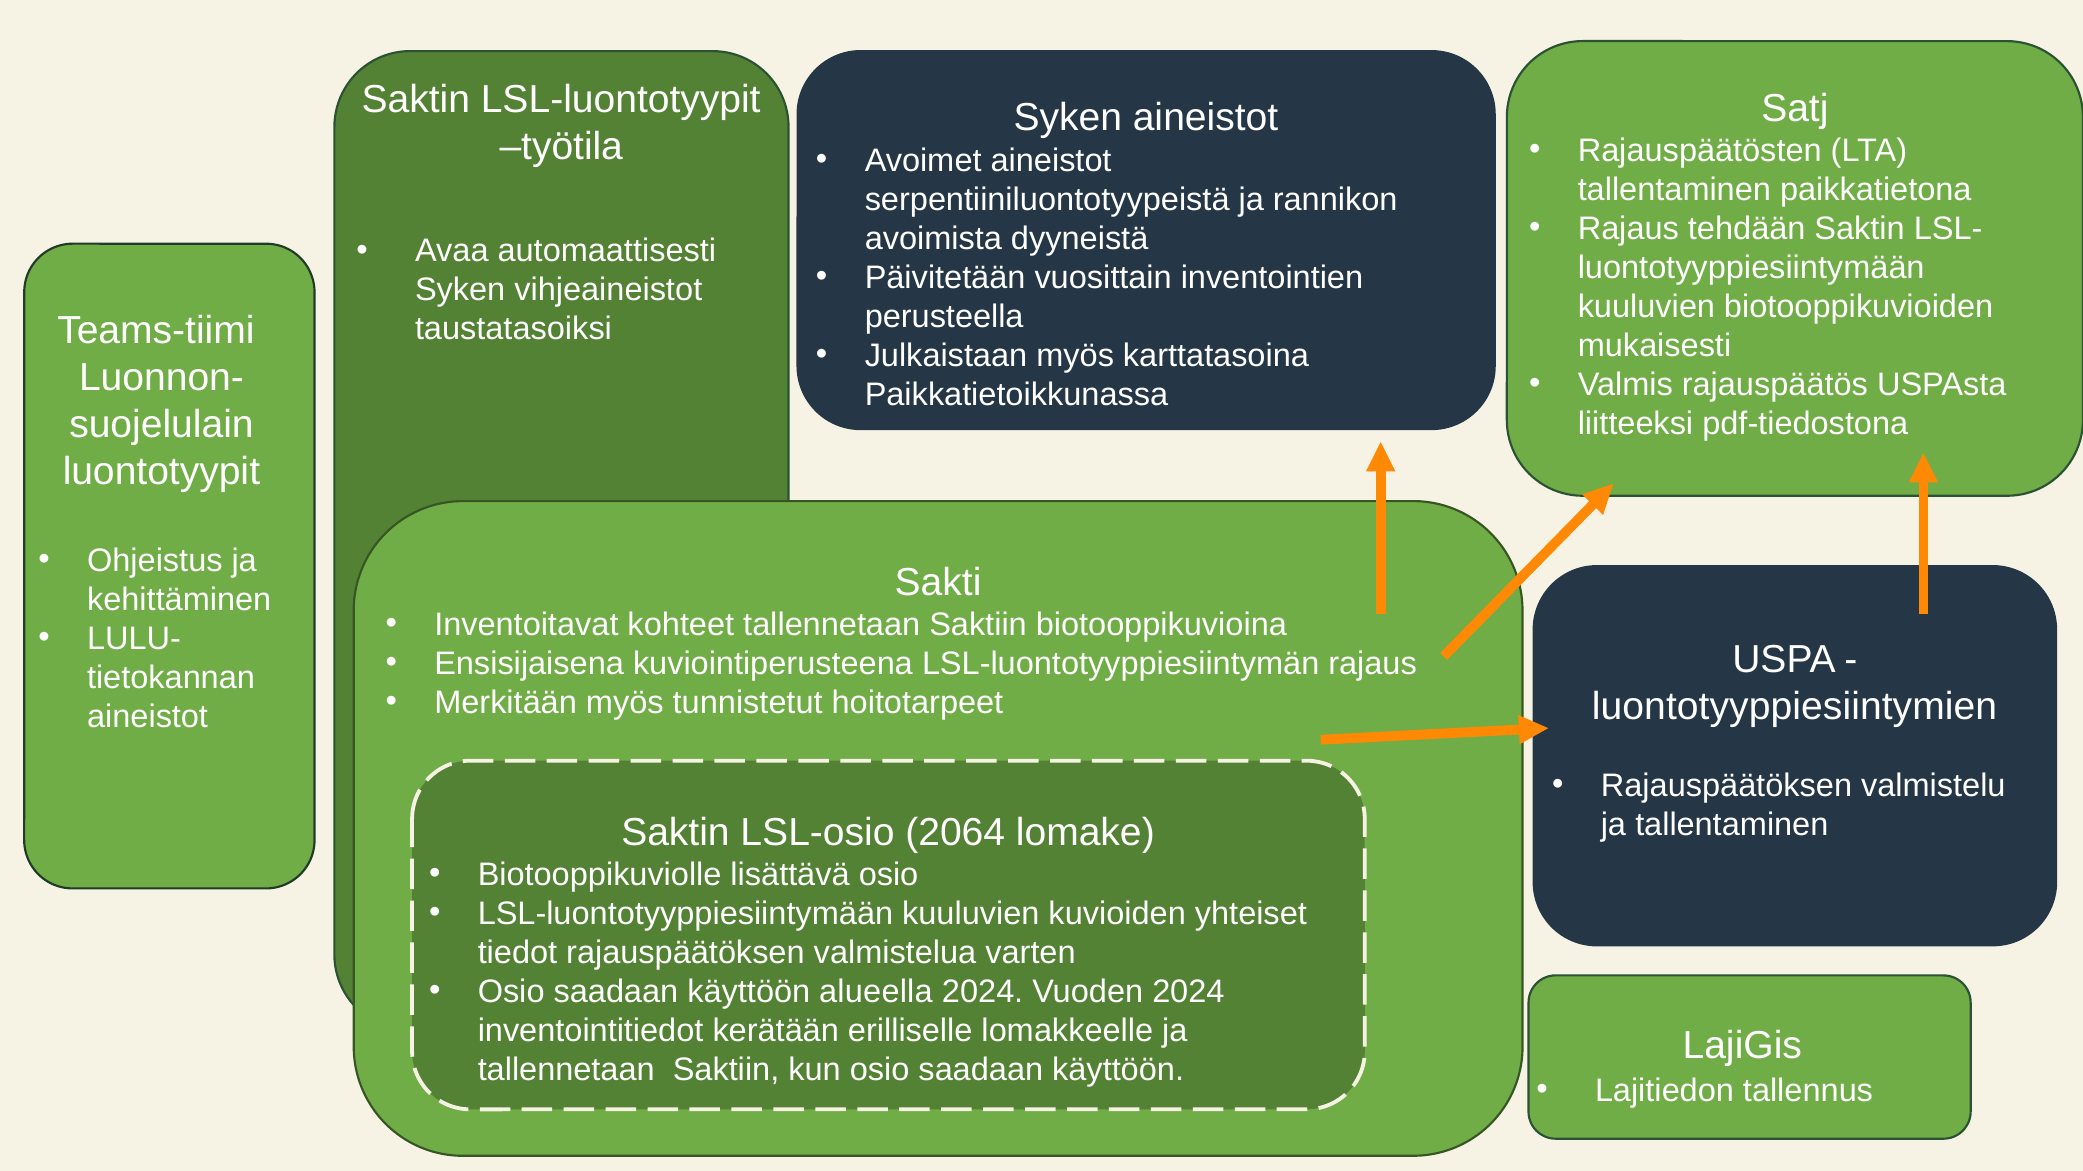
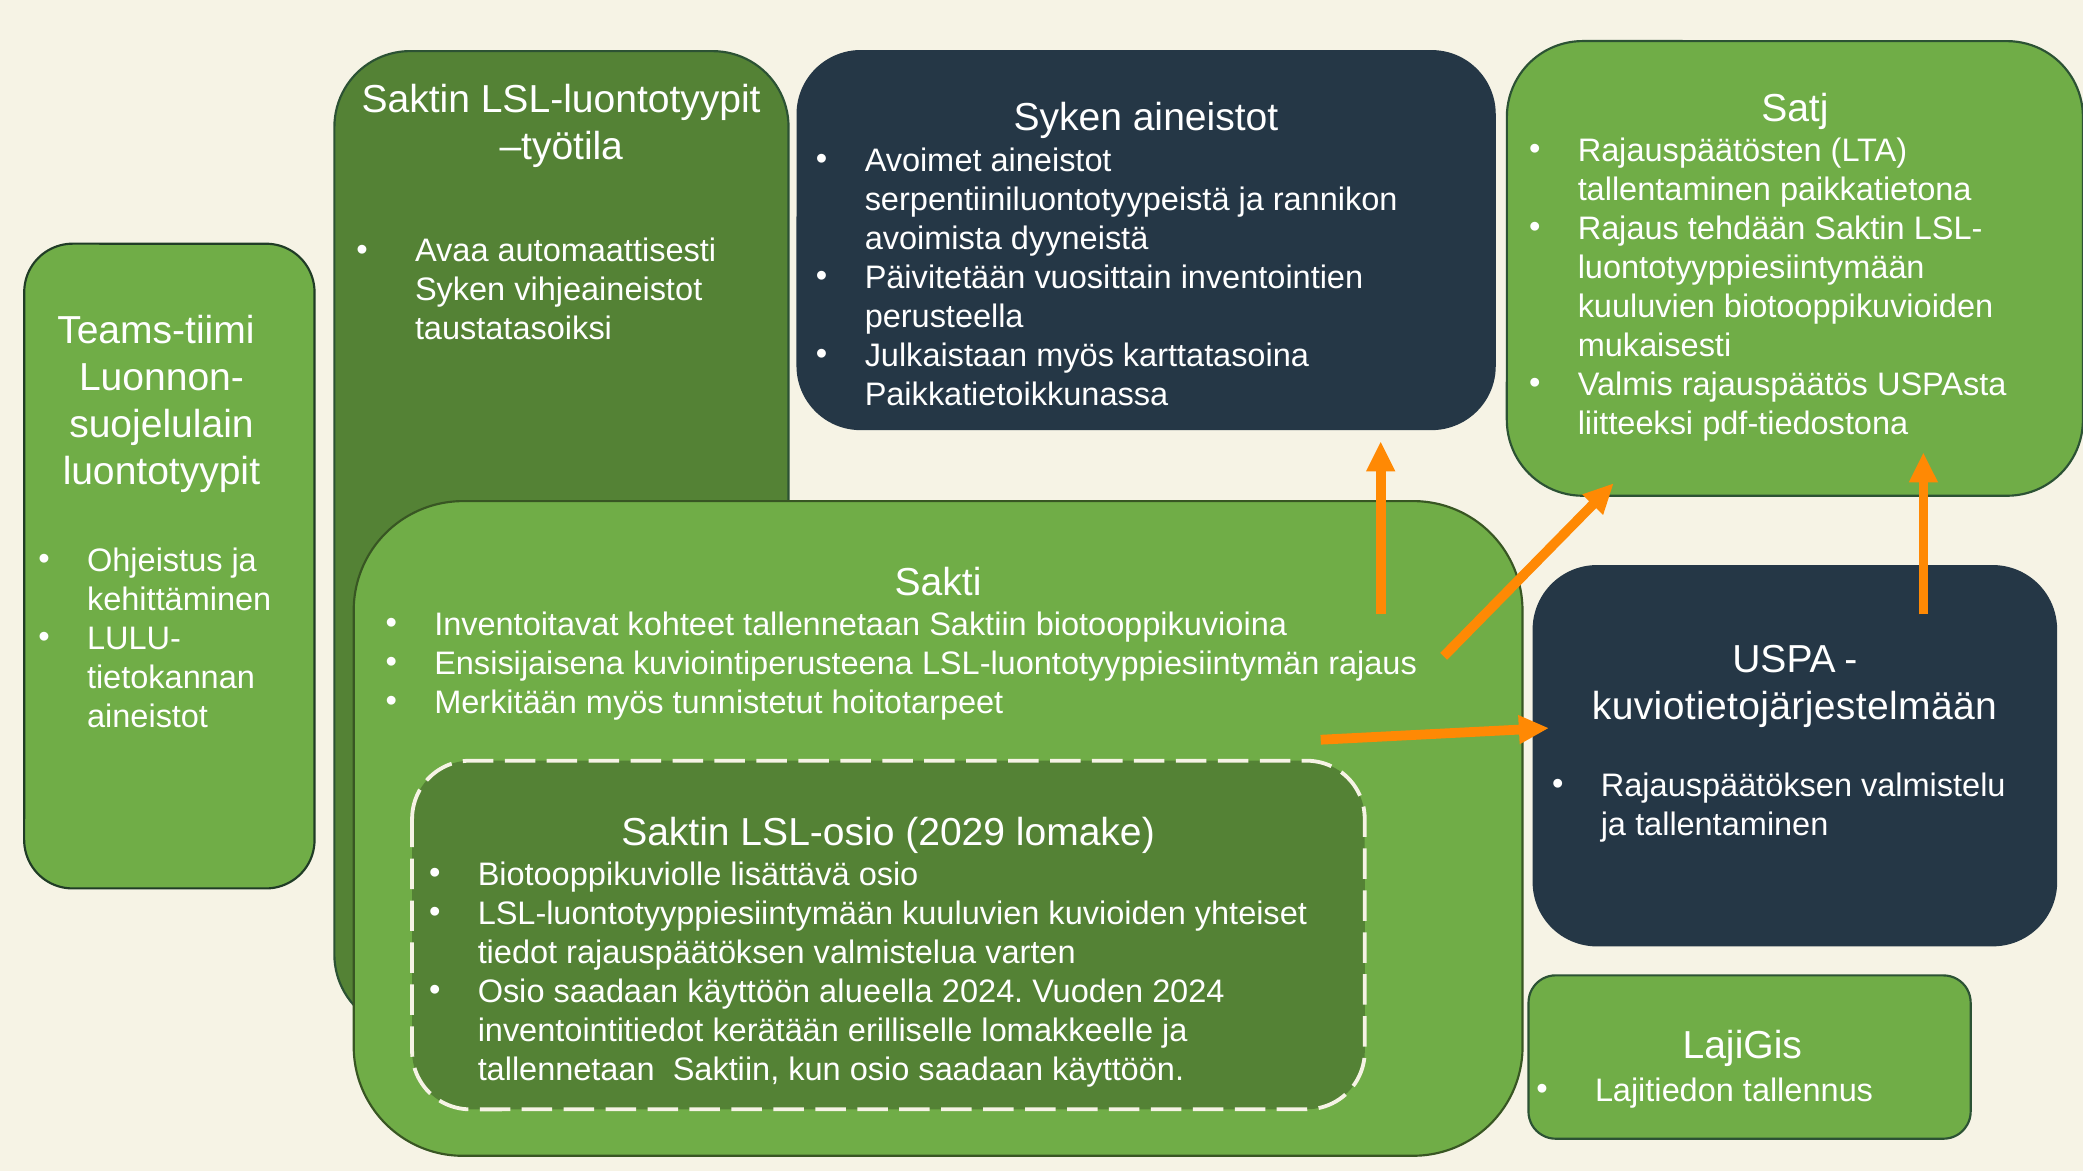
luontotyyppiesiintymien: luontotyyppiesiintymien -> kuviotietojärjestelmään (1794, 707)
2064: 2064 -> 2029 (955, 833)
